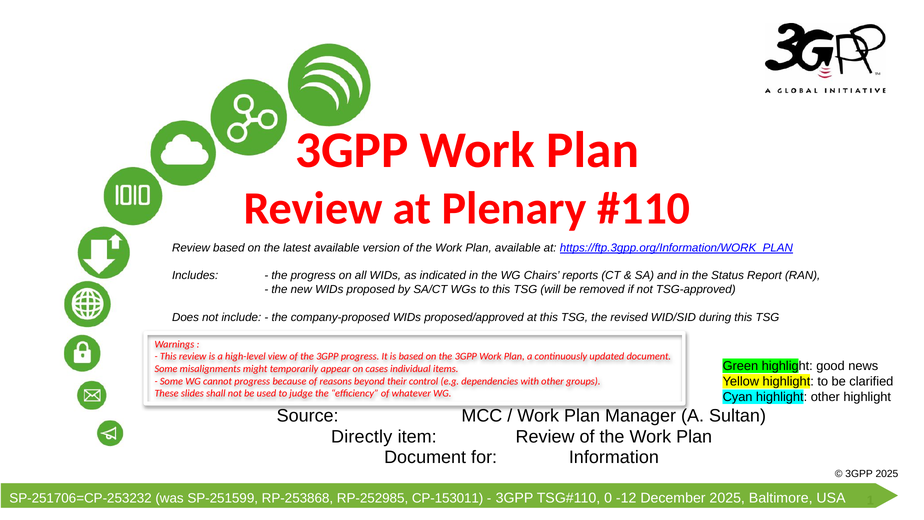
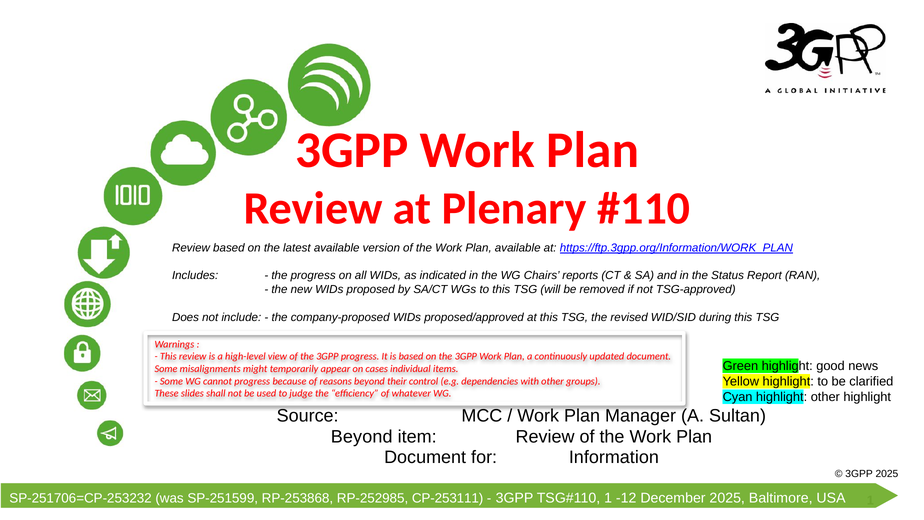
Directly: Directly -> Beyond (362, 436)
CP-153011: CP-153011 -> CP-253111 (448, 498)
0: 0 -> 1 (608, 498)
